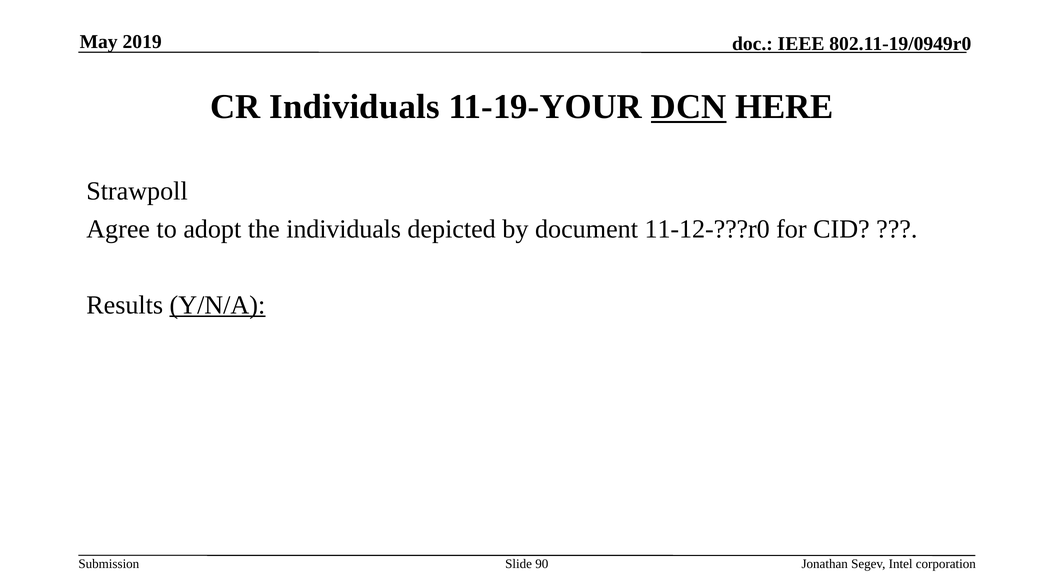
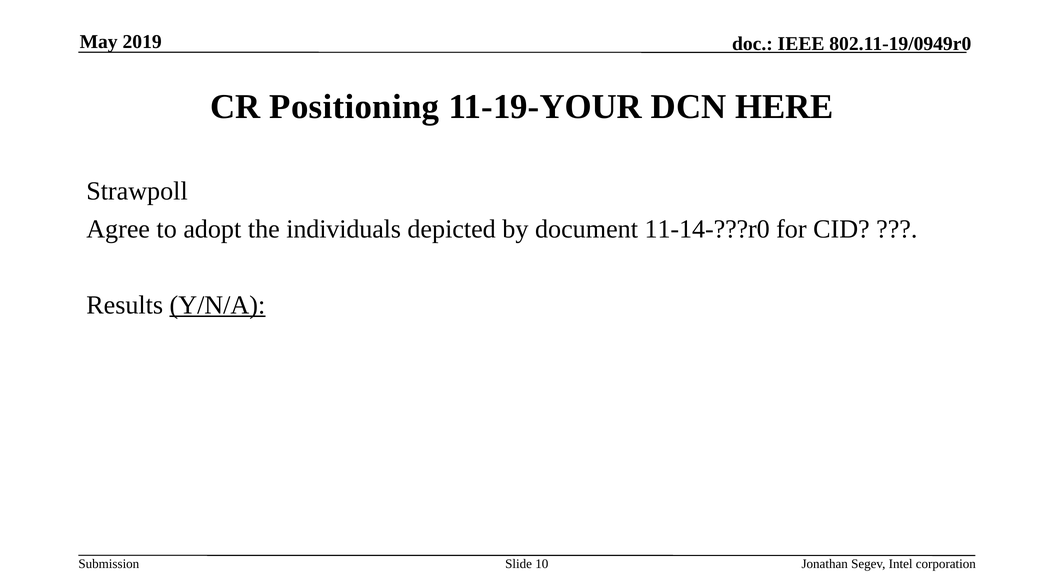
CR Individuals: Individuals -> Positioning (354, 107)
DCN underline: present -> none (689, 107)
11-12-???r0: 11-12-???r0 -> 11-14-???r0 (707, 229)
90: 90 -> 10 (542, 564)
